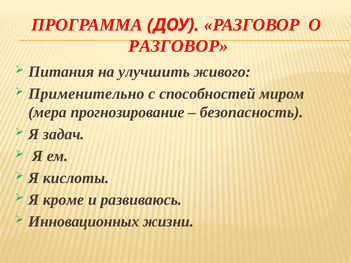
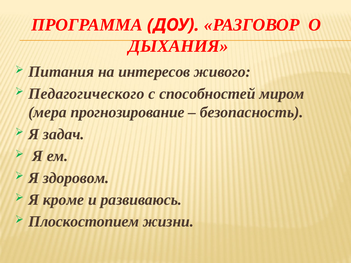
РАЗГОВОР: РАЗГОВОР -> ДЫХАНИЯ (178, 46)
улучшить: улучшить -> интересов (154, 72)
Применительно: Применительно -> Педагогического (86, 94)
кислоты: кислоты -> здоровом (76, 178)
Инновационных: Инновационных -> Плоскостопием (84, 222)
